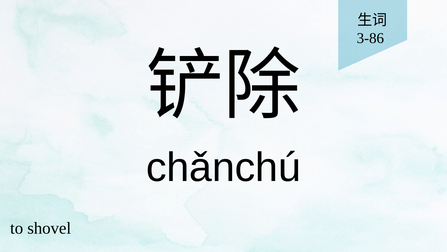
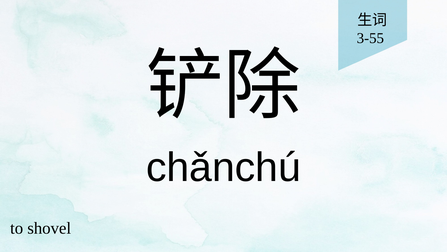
3-86: 3-86 -> 3-55 (370, 38)
